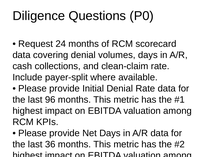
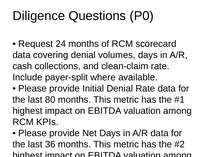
96: 96 -> 80 (50, 100)
